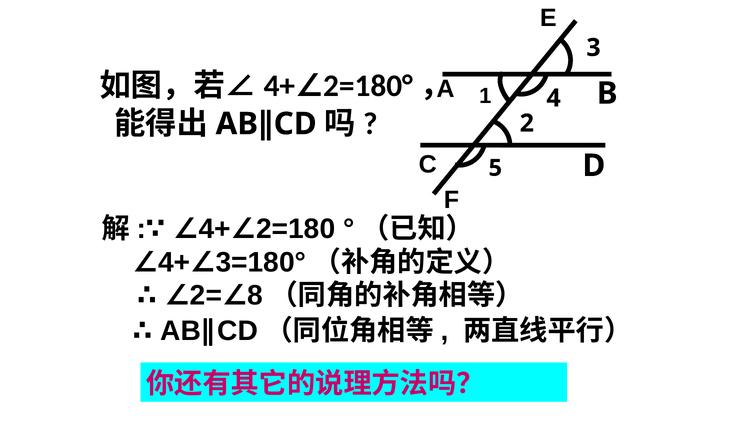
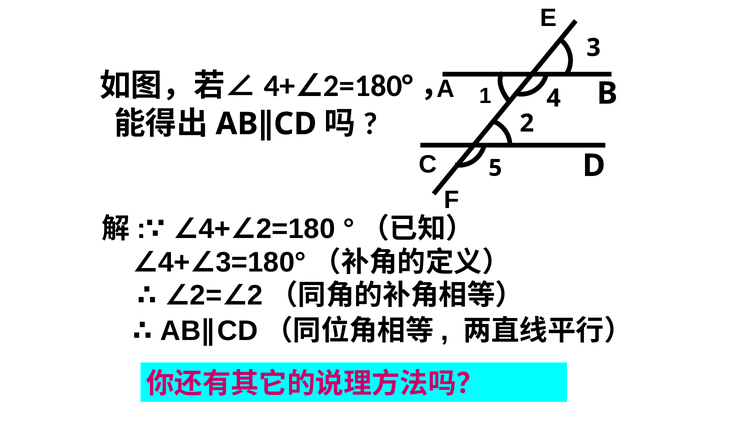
8: 8 -> 2 (255, 295)
